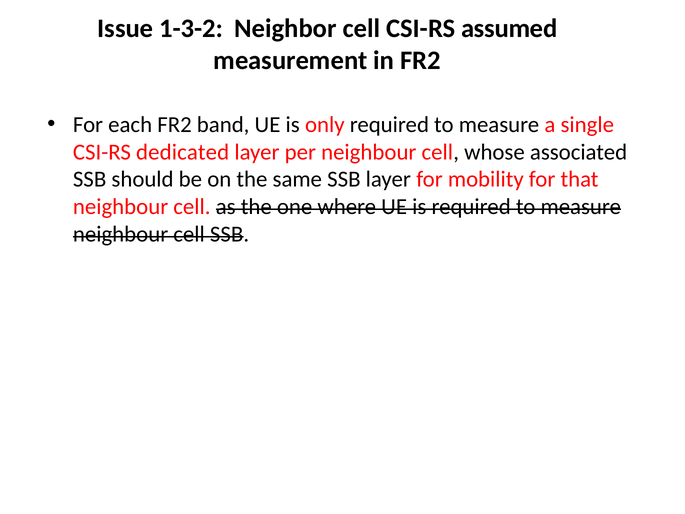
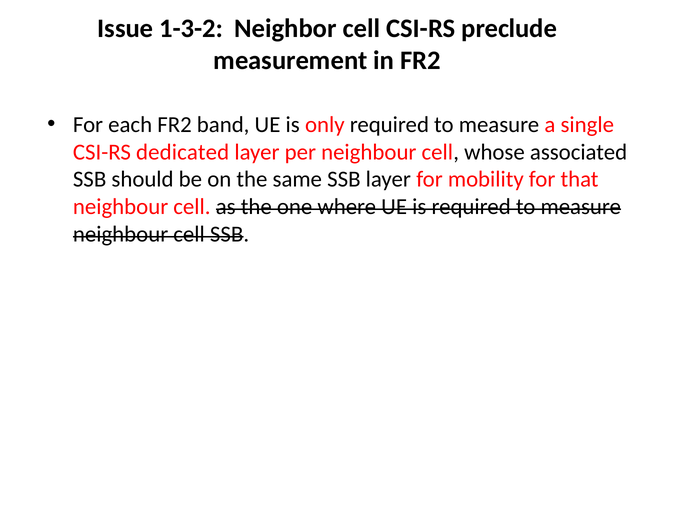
assumed: assumed -> preclude (509, 29)
